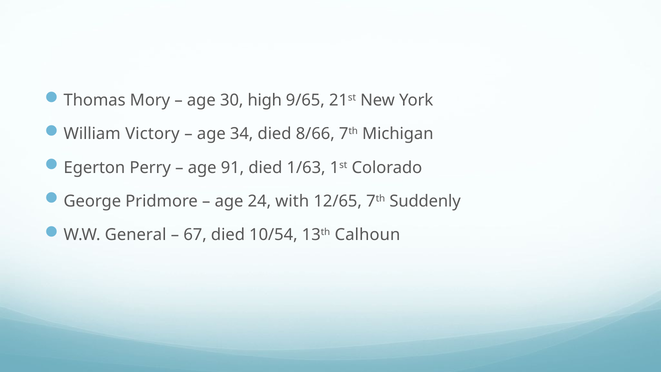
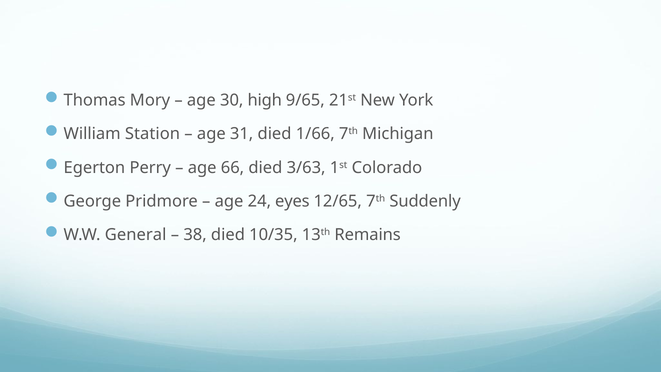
Victory: Victory -> Station (153, 134)
34: 34 -> 31 (242, 134)
8/66: 8/66 -> 1/66 (315, 134)
91: 91 -> 66 (232, 168)
1/63: 1/63 -> 3/63 (306, 168)
with: with -> eyes (292, 201)
67: 67 -> 38 (195, 235)
10/54: 10/54 -> 10/35 (273, 235)
Calhoun: Calhoun -> Remains (368, 235)
